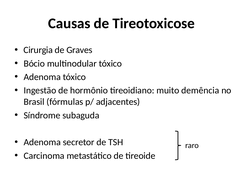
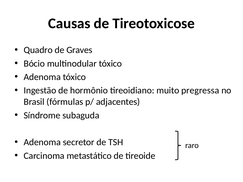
Cirurgia: Cirurgia -> Quadro (38, 50)
demência: demência -> pregressa (200, 91)
